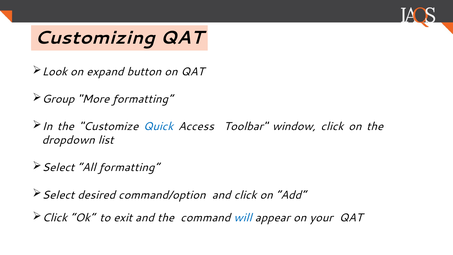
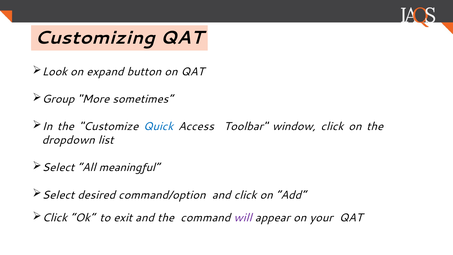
formatting“: formatting“ -> sometimes“ (143, 99)
formatting: formatting -> meaningful (129, 167)
will colour: blue -> purple (243, 218)
